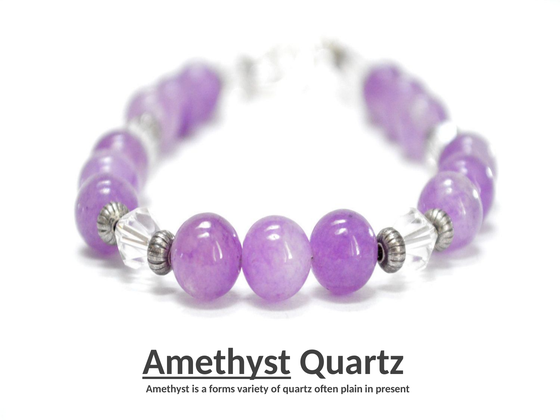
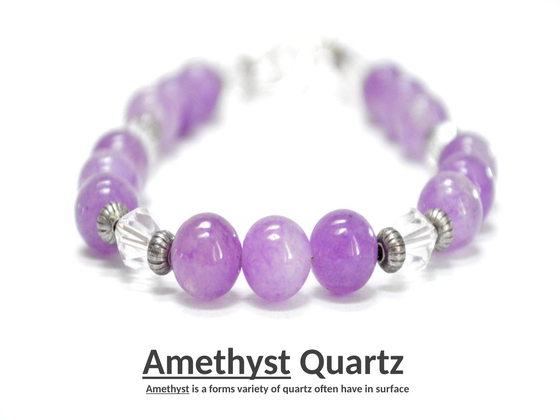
Amethyst underline: none -> present (168, 389)
plain: plain -> have (352, 389)
present: present -> surface (393, 389)
